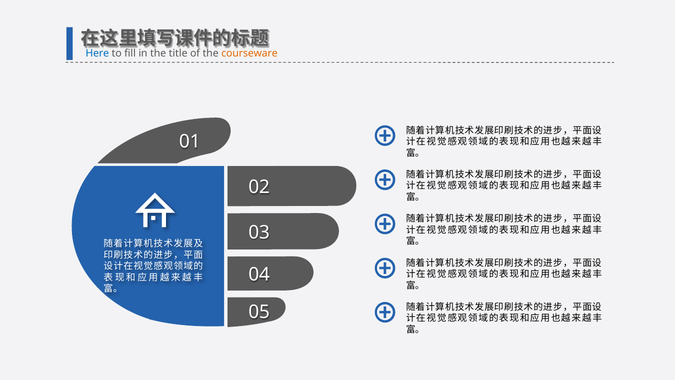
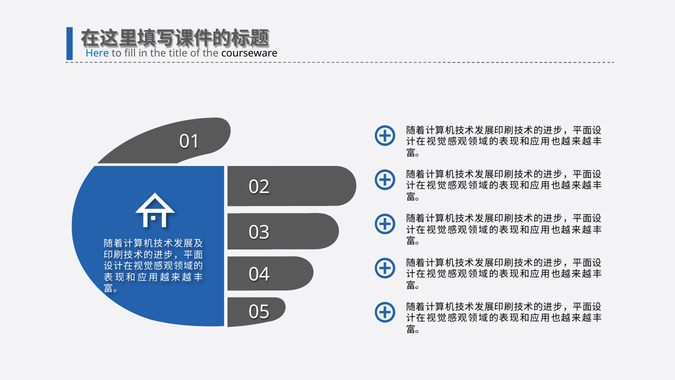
courseware colour: orange -> black (249, 54)
